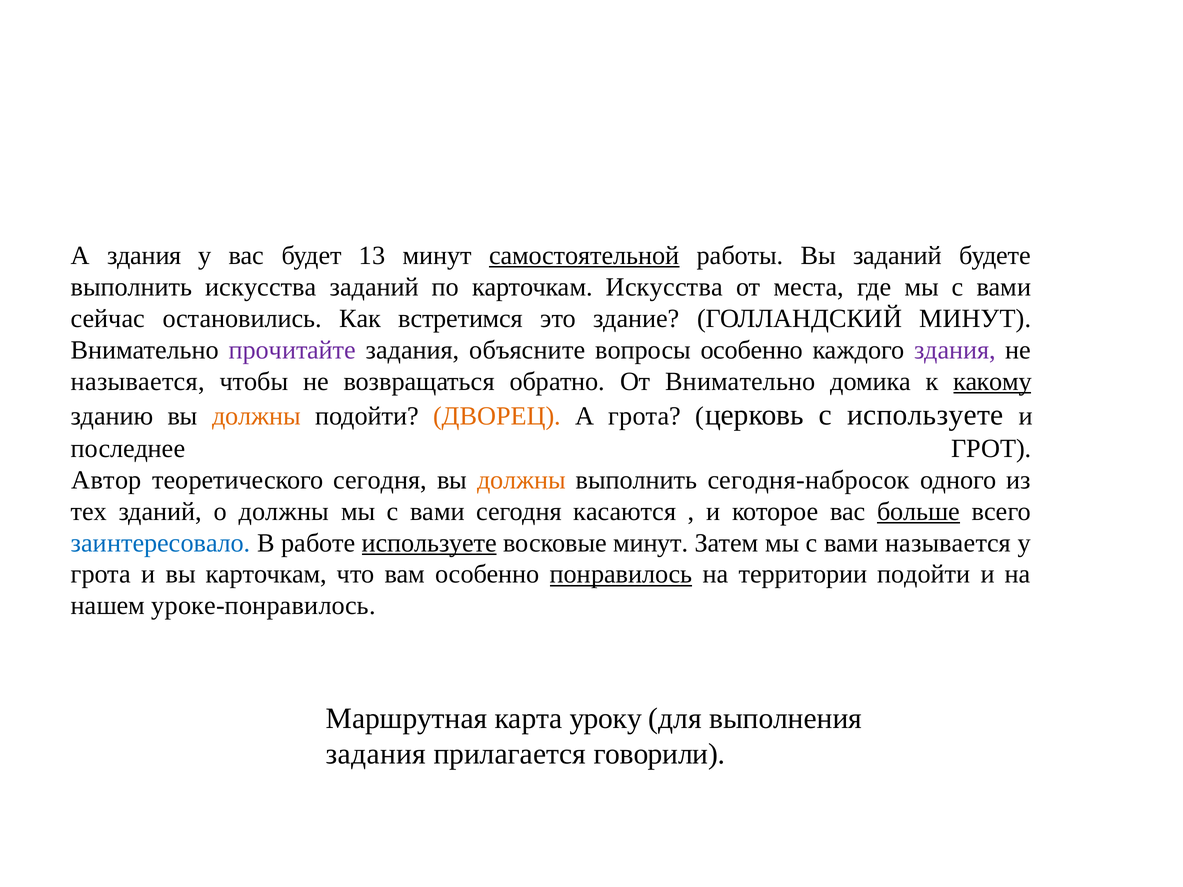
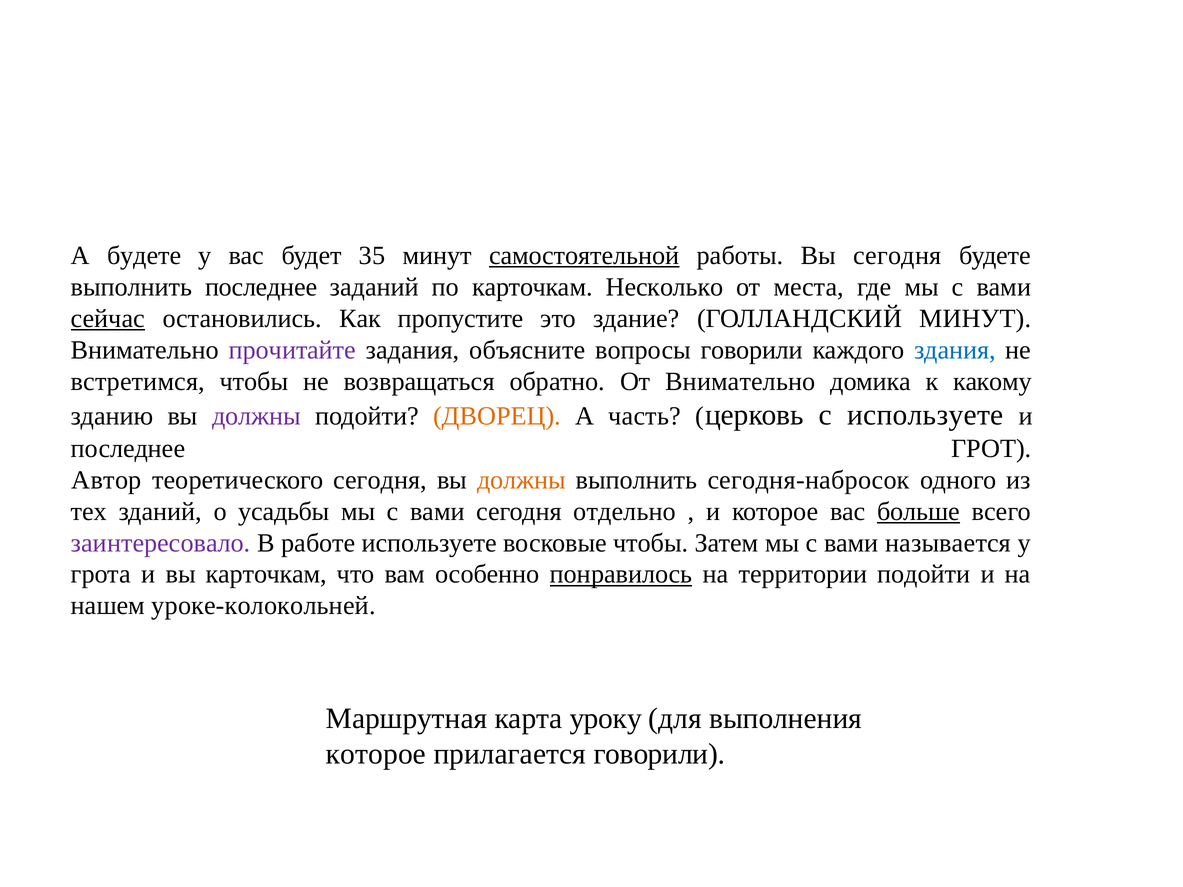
А здания: здания -> будете (144, 256)
13: 13 -> 35 (372, 256)
Вы заданий: заданий -> сегодня (897, 256)
выполнить искусства: искусства -> последнее (261, 287)
карточкам Искусства: Искусства -> Несколько (665, 287)
сейчас underline: none -> present (108, 319)
встретимся: встретимся -> пропустите (461, 319)
вопросы особенно: особенно -> говорили (752, 350)
здания colour: purple -> blue (955, 350)
называется: называется -> встретимся (138, 382)
какому underline: present -> none (992, 382)
должны colour: orange -> purple (256, 416)
А грота: грота -> часть (645, 416)
о должны: должны -> усадьбы (284, 512)
касаются: касаются -> отдельно (625, 512)
заинтересовало colour: blue -> purple (161, 543)
используете underline: present -> none (429, 543)
восковые минут: минут -> чтобы (651, 543)
уроке-понравилось: уроке-понравилось -> уроке-колокольней (264, 606)
задания: задания -> которое (376, 754)
